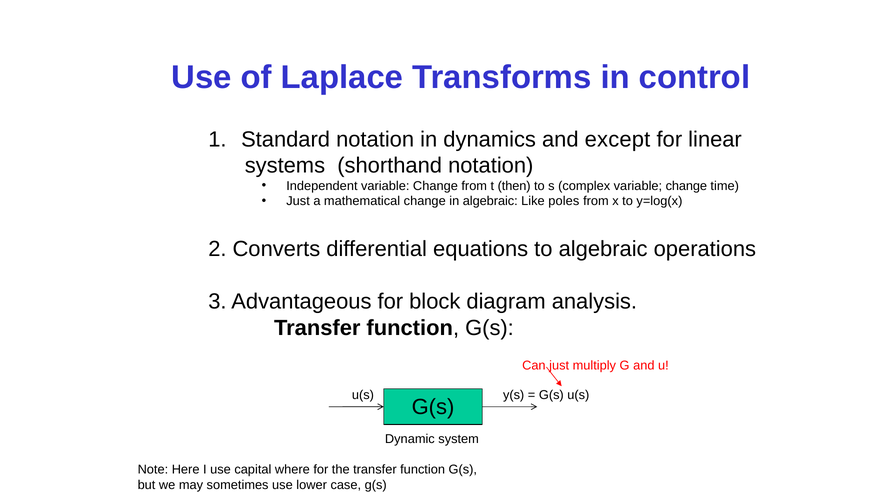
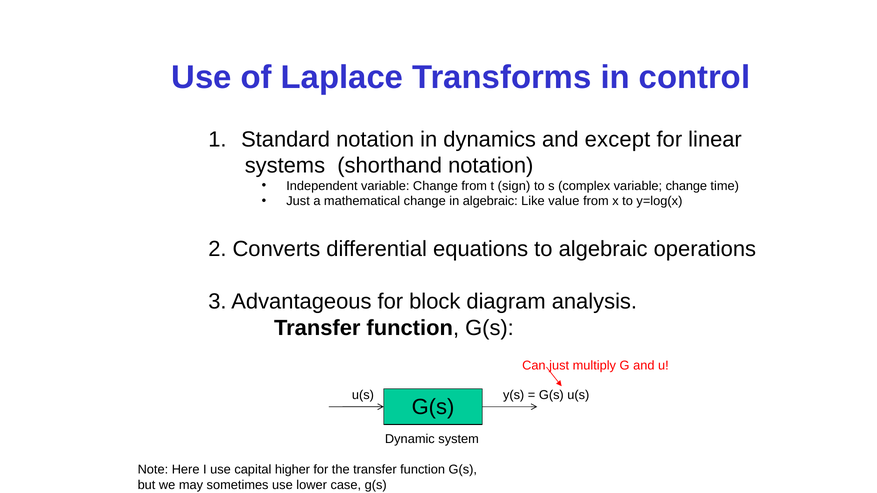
then: then -> sign (514, 186)
poles: poles -> value (564, 201)
where: where -> higher (292, 470)
